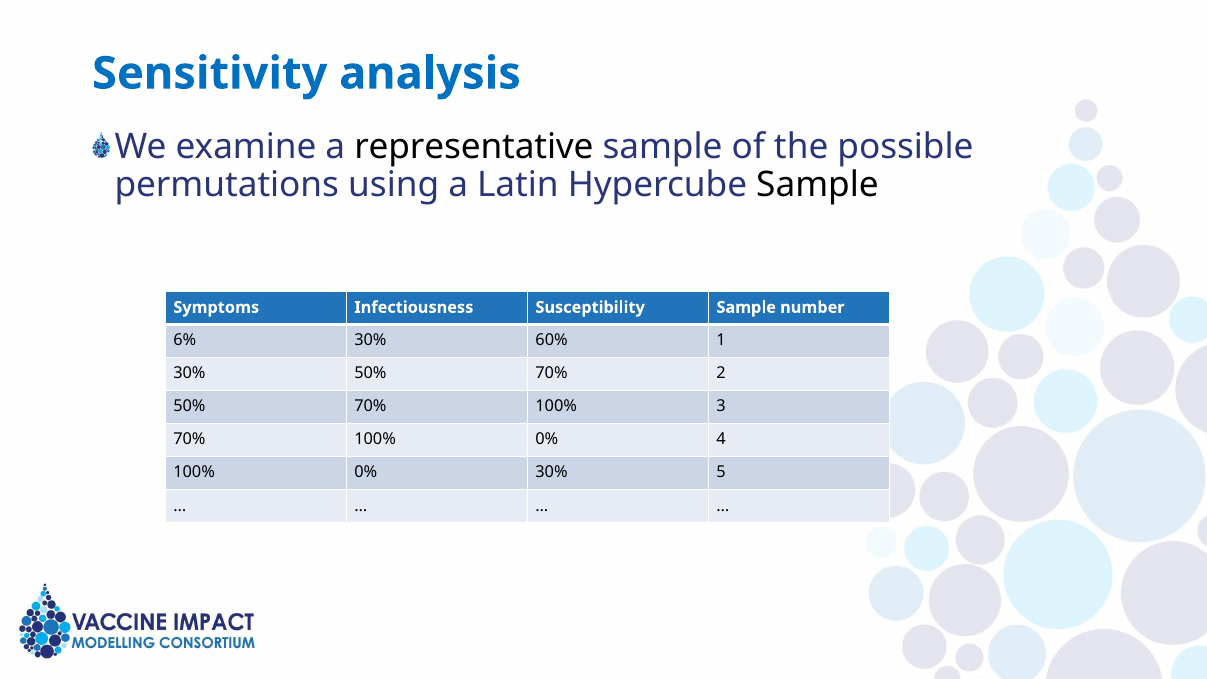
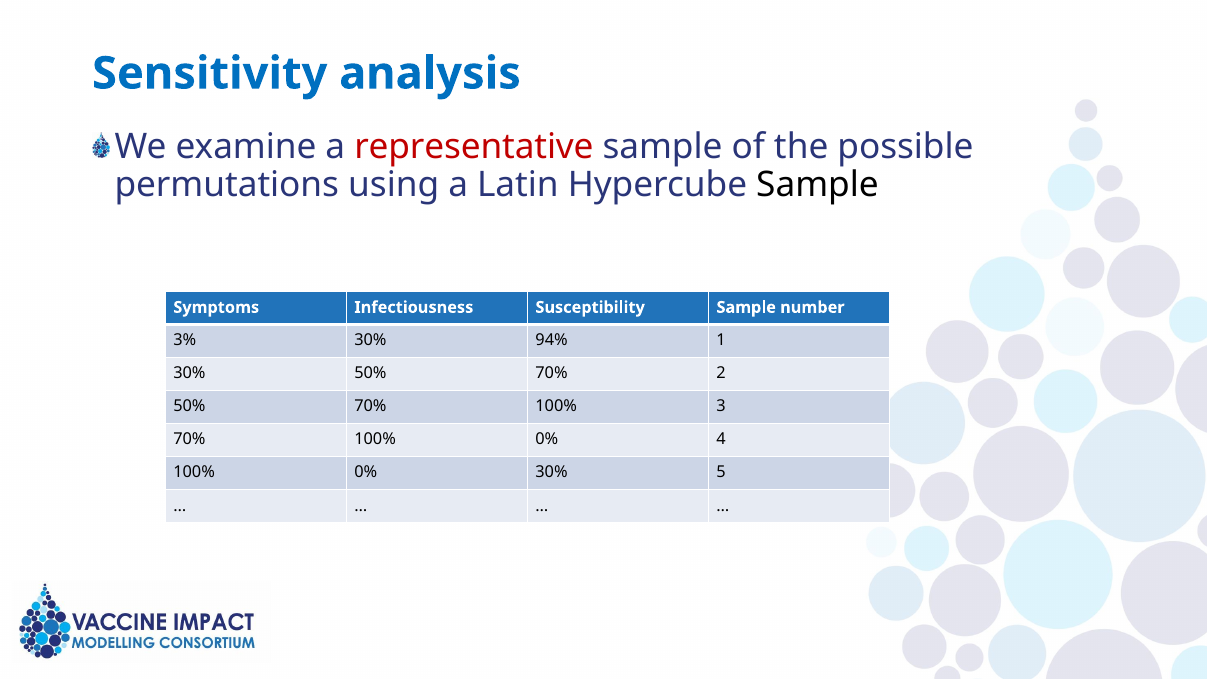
representative colour: black -> red (474, 147)
6%: 6% -> 3% (185, 340)
60%: 60% -> 94% (552, 340)
